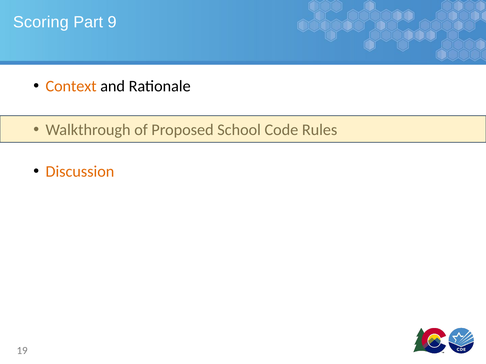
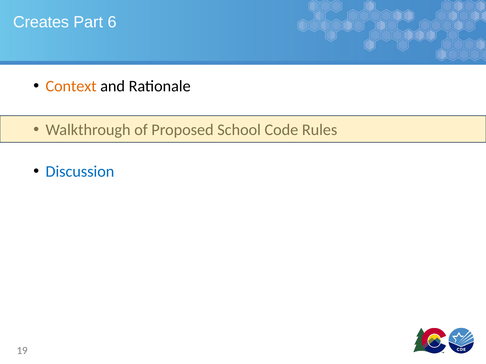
Scoring: Scoring -> Creates (41, 22)
9: 9 -> 6 (112, 22)
Discussion colour: orange -> blue (80, 172)
